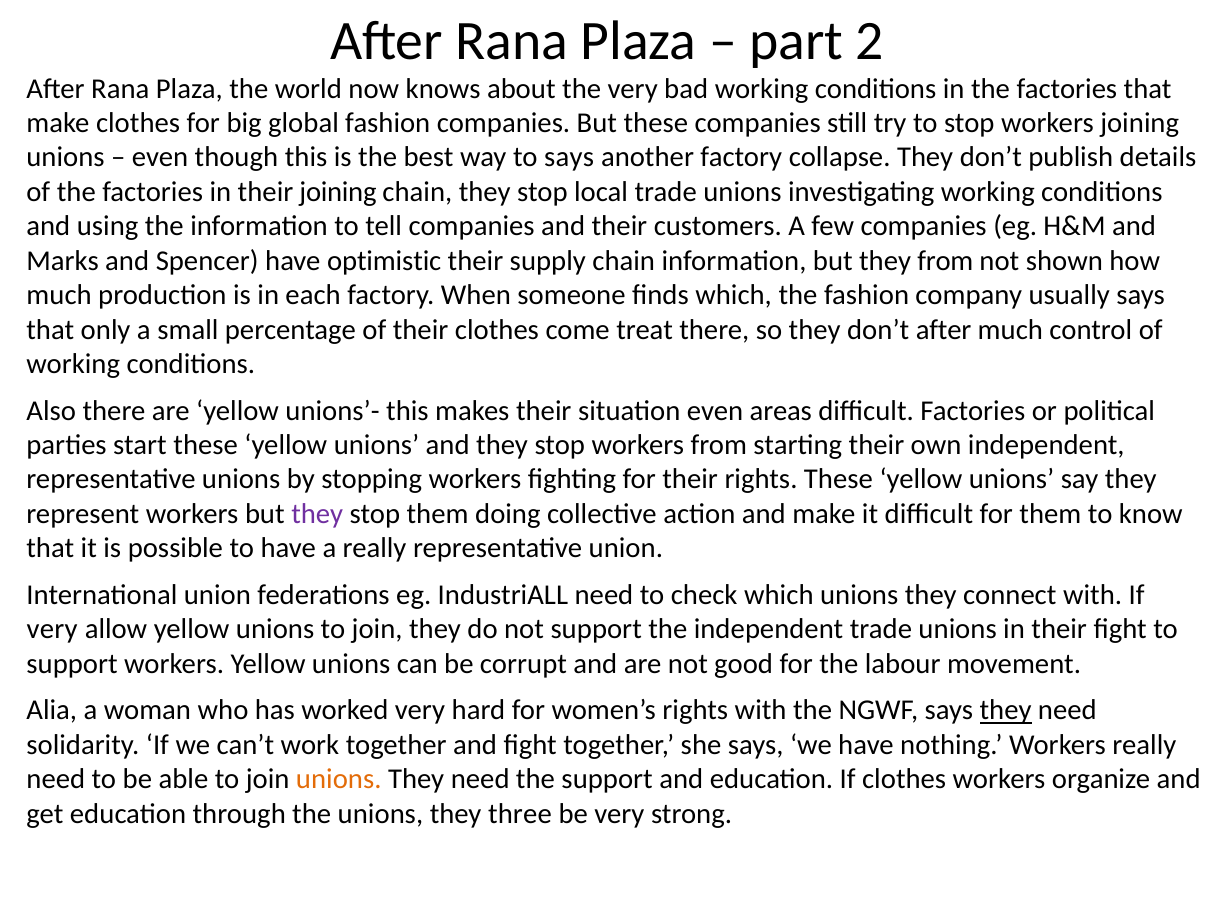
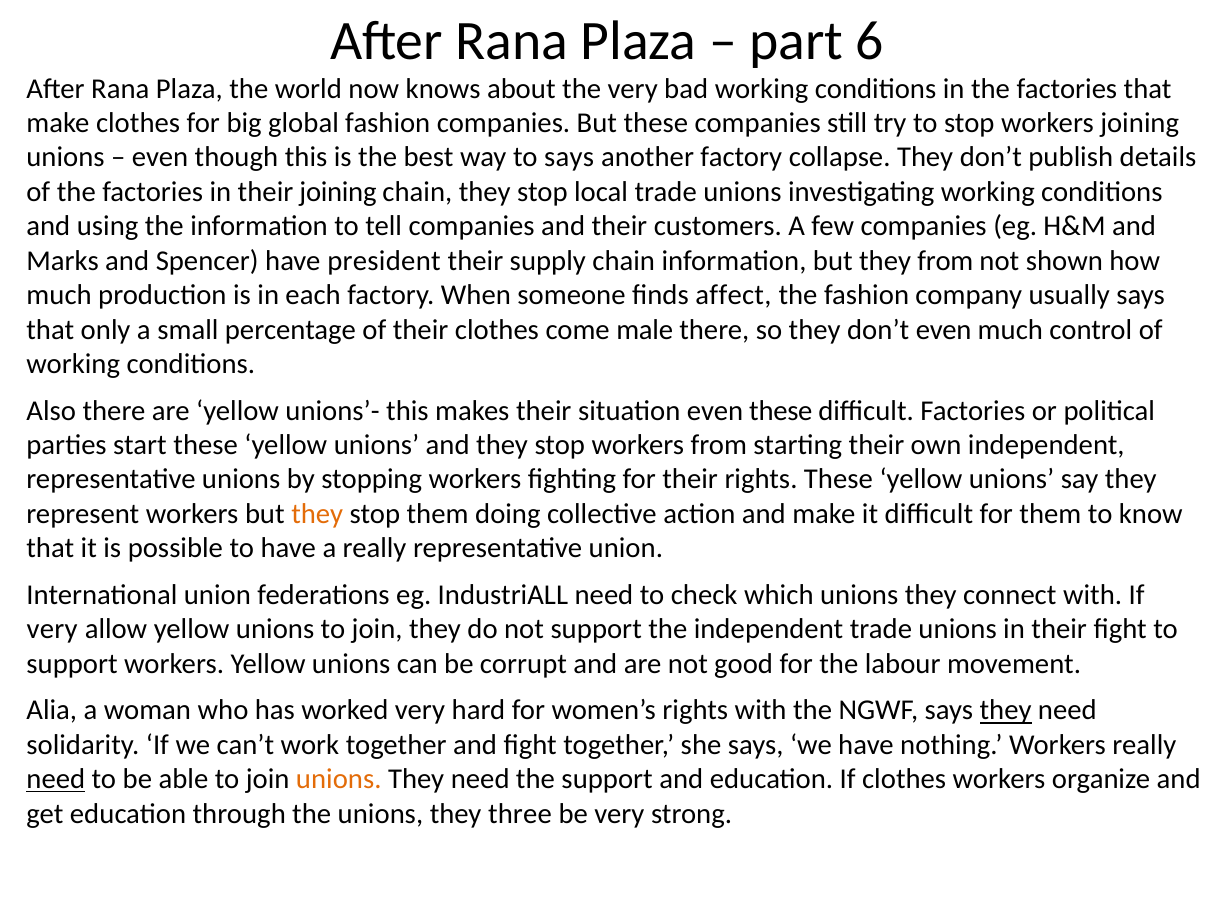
2: 2 -> 6 (870, 41)
optimistic: optimistic -> president (384, 261)
finds which: which -> affect (733, 295)
treat: treat -> male (645, 330)
don’t after: after -> even (944, 330)
even areas: areas -> these (781, 411)
they colour: purple -> orange (317, 514)
need underline: none -> present (56, 779)
